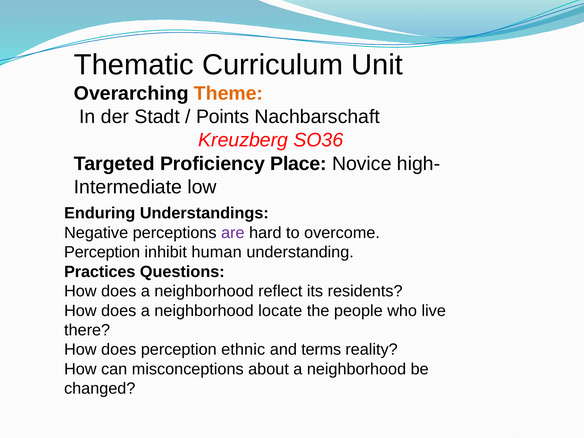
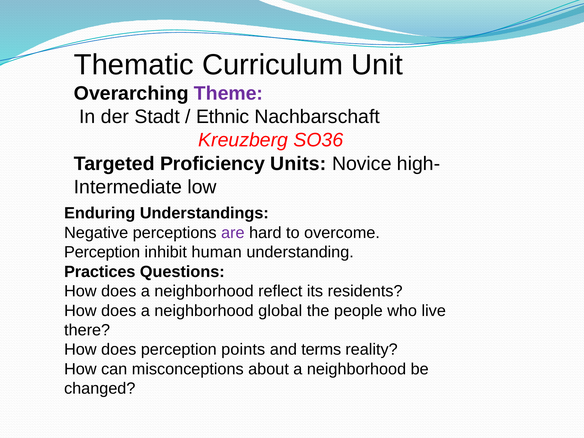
Theme colour: orange -> purple (229, 93)
Points: Points -> Ethnic (223, 117)
Place: Place -> Units (298, 164)
locate: locate -> global (280, 311)
ethnic: ethnic -> points (243, 350)
